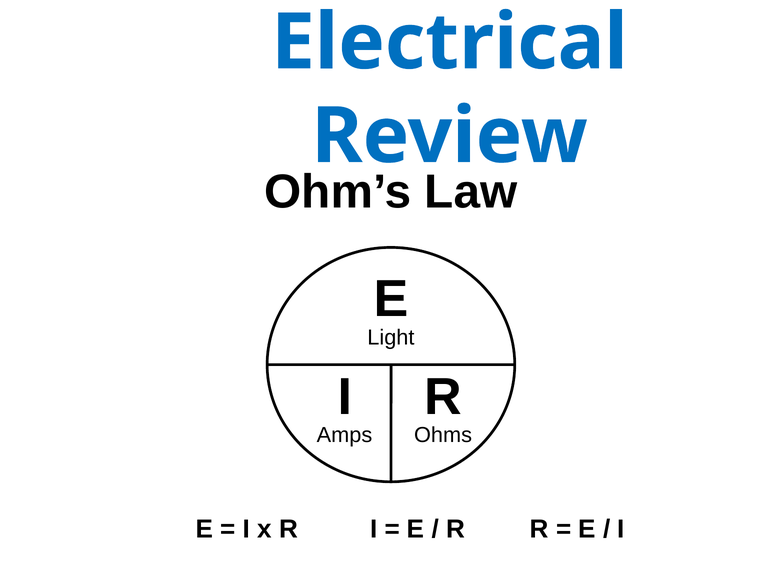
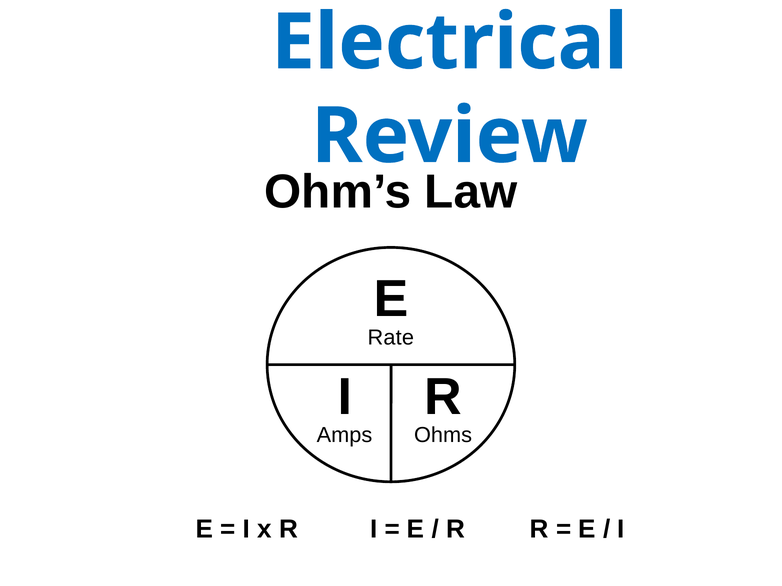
Light: Light -> Rate (391, 338)
